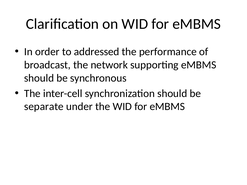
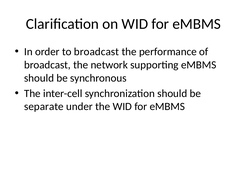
to addressed: addressed -> broadcast (96, 52)
